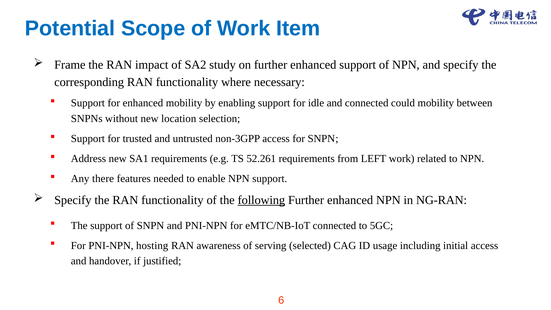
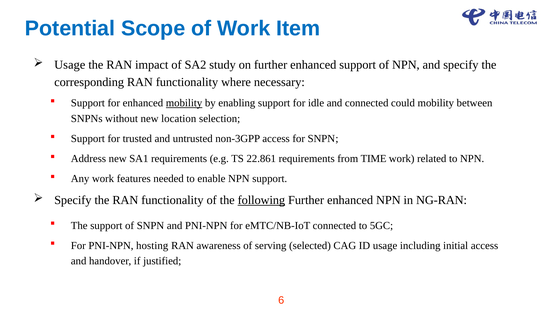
Frame: Frame -> Usage (70, 65)
mobility underline: none -> present (184, 103)
52.261: 52.261 -> 22.861 (261, 159)
LEFT: LEFT -> TIME (374, 159)
Any there: there -> work (103, 179)
